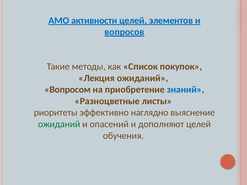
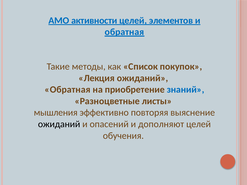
вопросов: вопросов -> обратная (124, 32)
Вопросом: Вопросом -> Обратная (68, 90)
риоритеты: риоритеты -> мышления (56, 113)
наглядно: наглядно -> повторяя (150, 113)
ожиданий colour: green -> black (59, 124)
